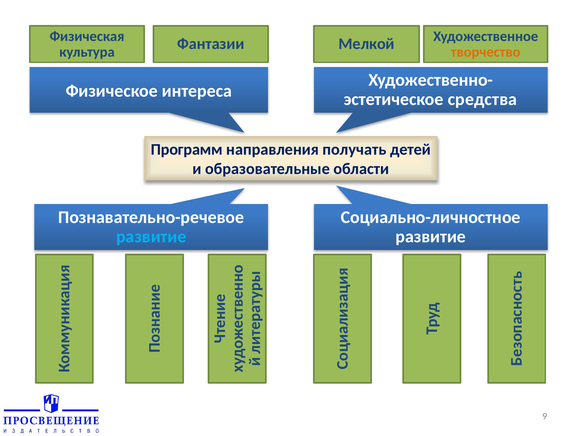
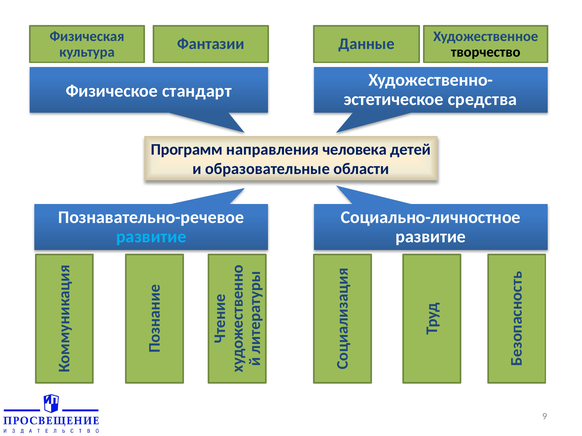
Мелкой: Мелкой -> Данные (367, 44)
творчество colour: orange -> black (486, 52)
интереса: интереса -> стандарт (197, 91)
получать: получать -> человека (355, 150)
